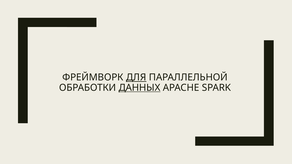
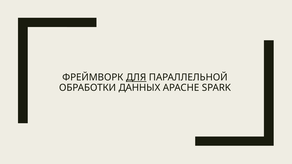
ДАННЫХ underline: present -> none (139, 88)
